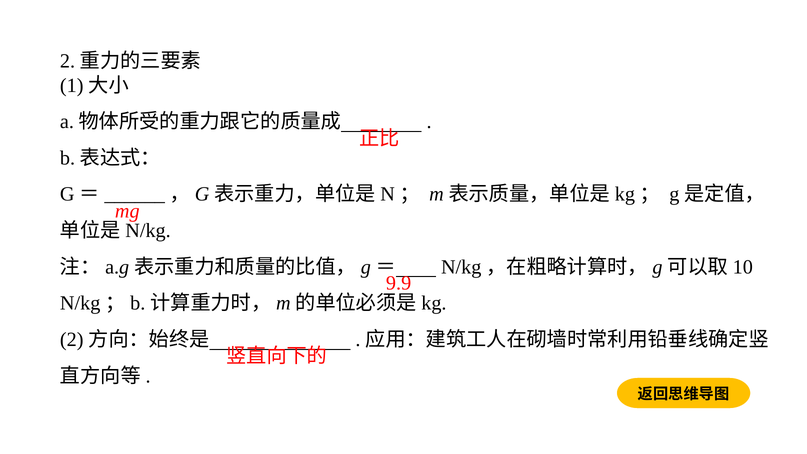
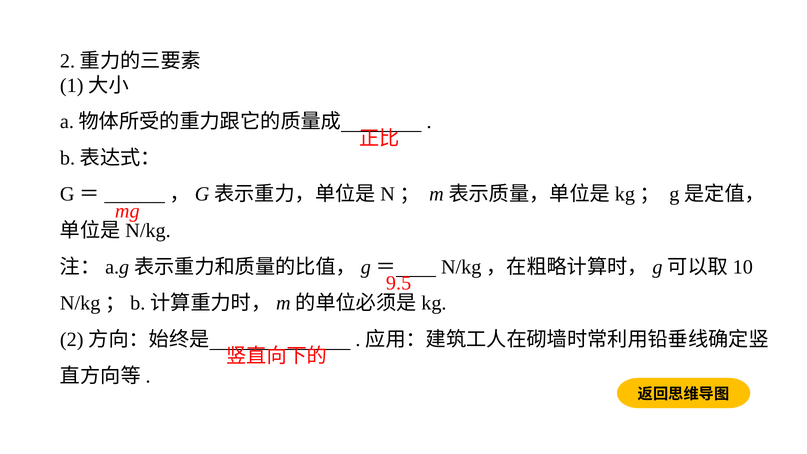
9.9: 9.9 -> 9.5 (399, 283)
